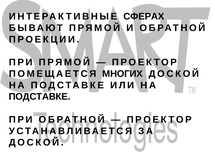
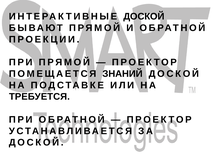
ИНТЕРАКТИВНЫЕ СФЕРАХ: СФЕРАХ -> ДОСКОЙ (144, 17)
МНОГИХ: МНОГИХ -> ЗНАНИЙ (123, 74)
ПОДСТАВКЕ: ПОДСТАВКЕ -> ТРЕБУЕТСЯ (39, 97)
